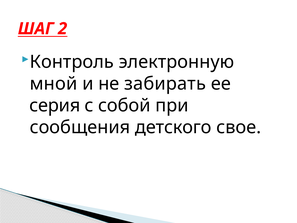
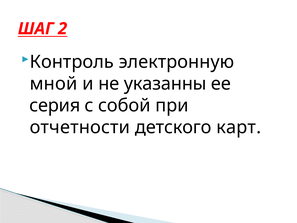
забирать: забирать -> указанны (165, 84)
сообщения: сообщения -> отчетности (80, 127)
свое: свое -> карт (239, 127)
